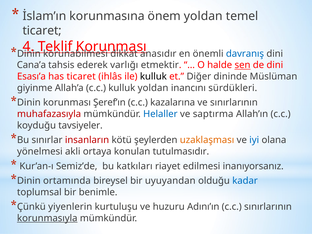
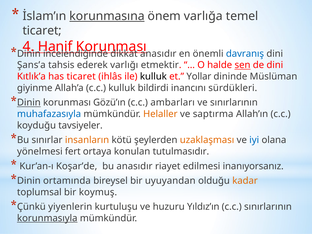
korunmasına underline: none -> present (107, 16)
önem yoldan: yoldan -> varlığa (203, 16)
Teklif: Teklif -> Hanif (55, 46)
korunabilmesi: korunabilmesi -> incelendiğinde (76, 54)
Cana’a: Cana’a -> Şans’a (31, 65)
Esası’a: Esası’a -> Kıtlık’a (31, 77)
Diğer: Diğer -> Yollar (199, 77)
kulluk yoldan: yoldan -> bildirdi (153, 88)
Dinin underline: none -> present (29, 103)
Şeref’ın: Şeref’ın -> Gözü’ın (109, 103)
kazalarına: kazalarına -> ambarları (173, 103)
muhafazasıyla colour: red -> blue (49, 114)
Helaller colour: blue -> orange (160, 114)
insanların colour: red -> orange (87, 140)
akli: akli -> fert (73, 151)
Semiz’de: Semiz’de -> Koşar’de (77, 166)
bu katkıları: katkıları -> anasıdır (135, 166)
kadar colour: blue -> orange (245, 181)
benimle: benimle -> koymuş (98, 192)
Adını’ın: Adını’ın -> Yıldız’ın (203, 207)
